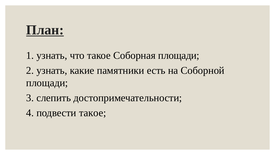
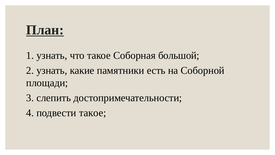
Соборная площади: площади -> большой (179, 55)
